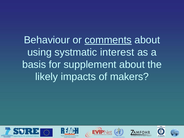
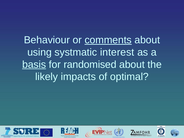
basis underline: none -> present (34, 65)
supplement: supplement -> randomised (90, 65)
makers: makers -> optimal (129, 77)
